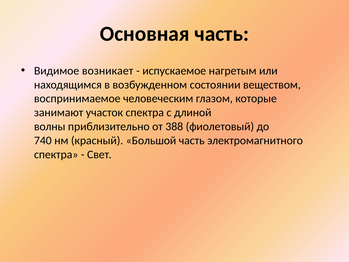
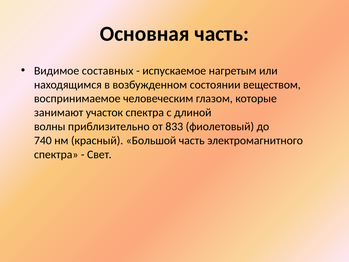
возникает: возникает -> составных (108, 71)
388: 388 -> 833 (174, 126)
